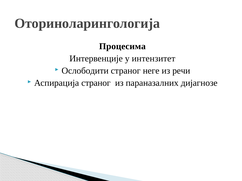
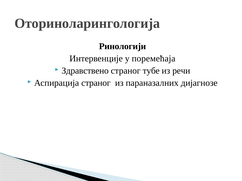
Процесима: Процесима -> Ринологији (122, 46)
интензитет: интензитет -> поремећаја (154, 59)
Ослободити: Ослободити -> Здравствено (85, 71)
неге: неге -> тубе (151, 71)
